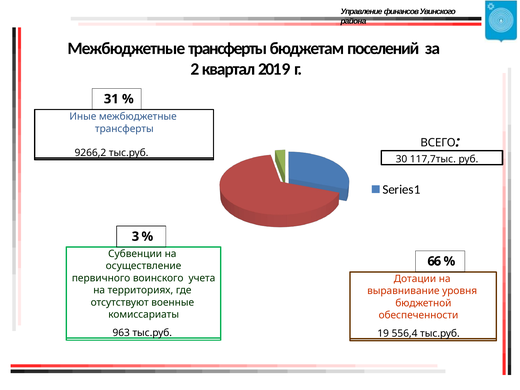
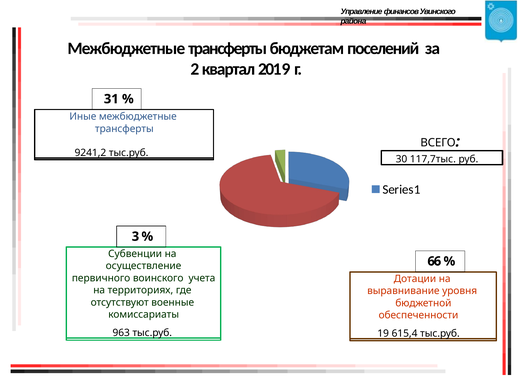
9266,2: 9266,2 -> 9241,2 (90, 153)
556,4: 556,4 -> 615,4 (405, 333)
